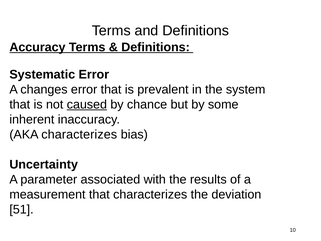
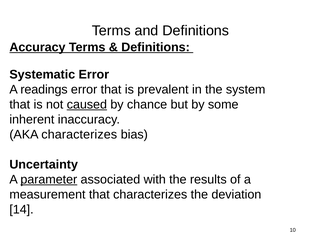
changes: changes -> readings (44, 89)
parameter underline: none -> present (49, 179)
51: 51 -> 14 (21, 209)
